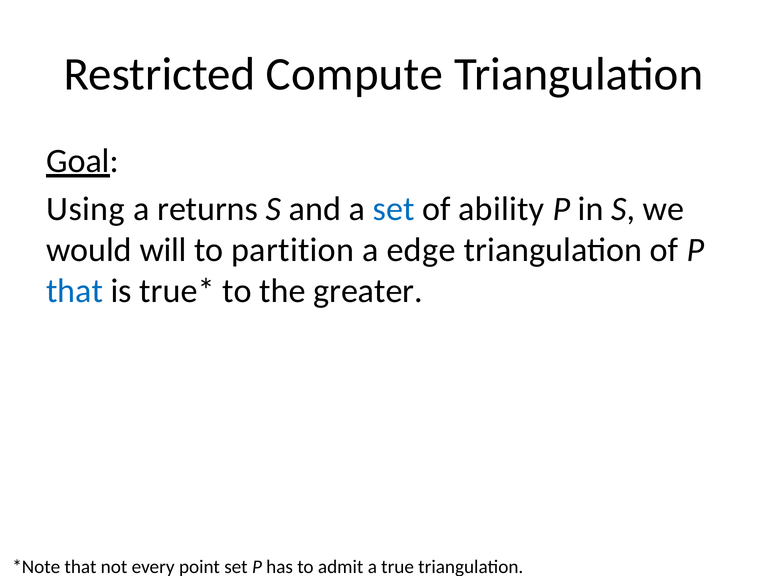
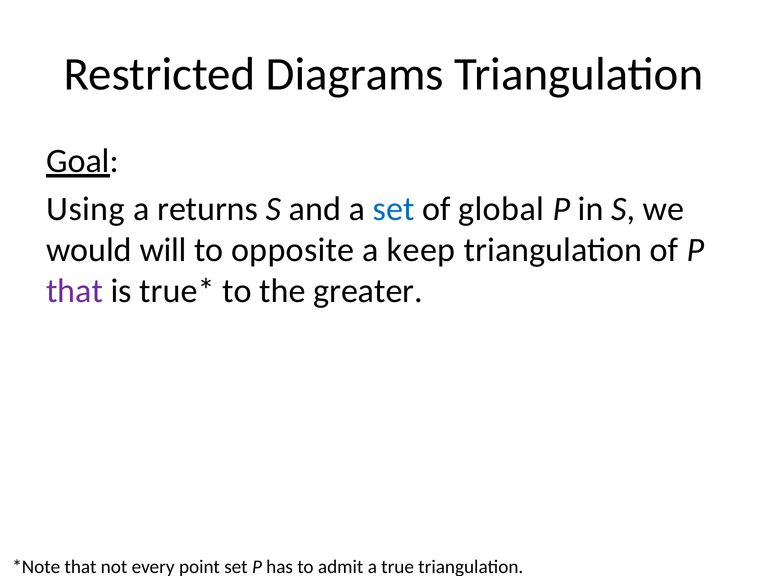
Compute: Compute -> Diagrams (355, 74)
ability: ability -> global (501, 209)
partition: partition -> opposite (293, 250)
edge: edge -> keep (421, 250)
that colour: blue -> purple (75, 291)
